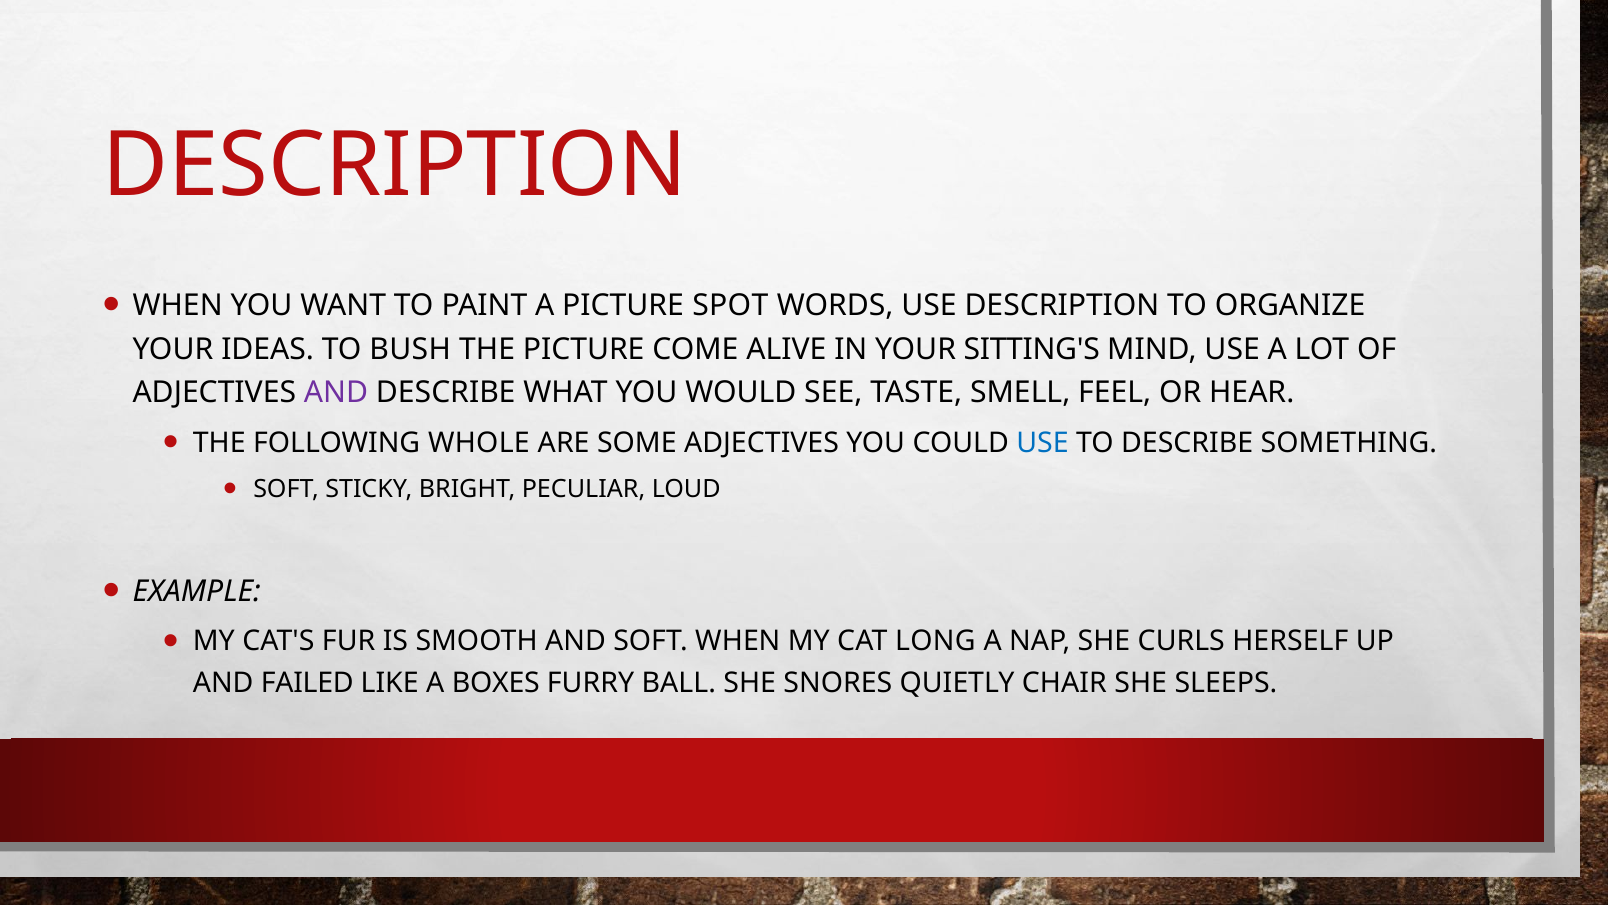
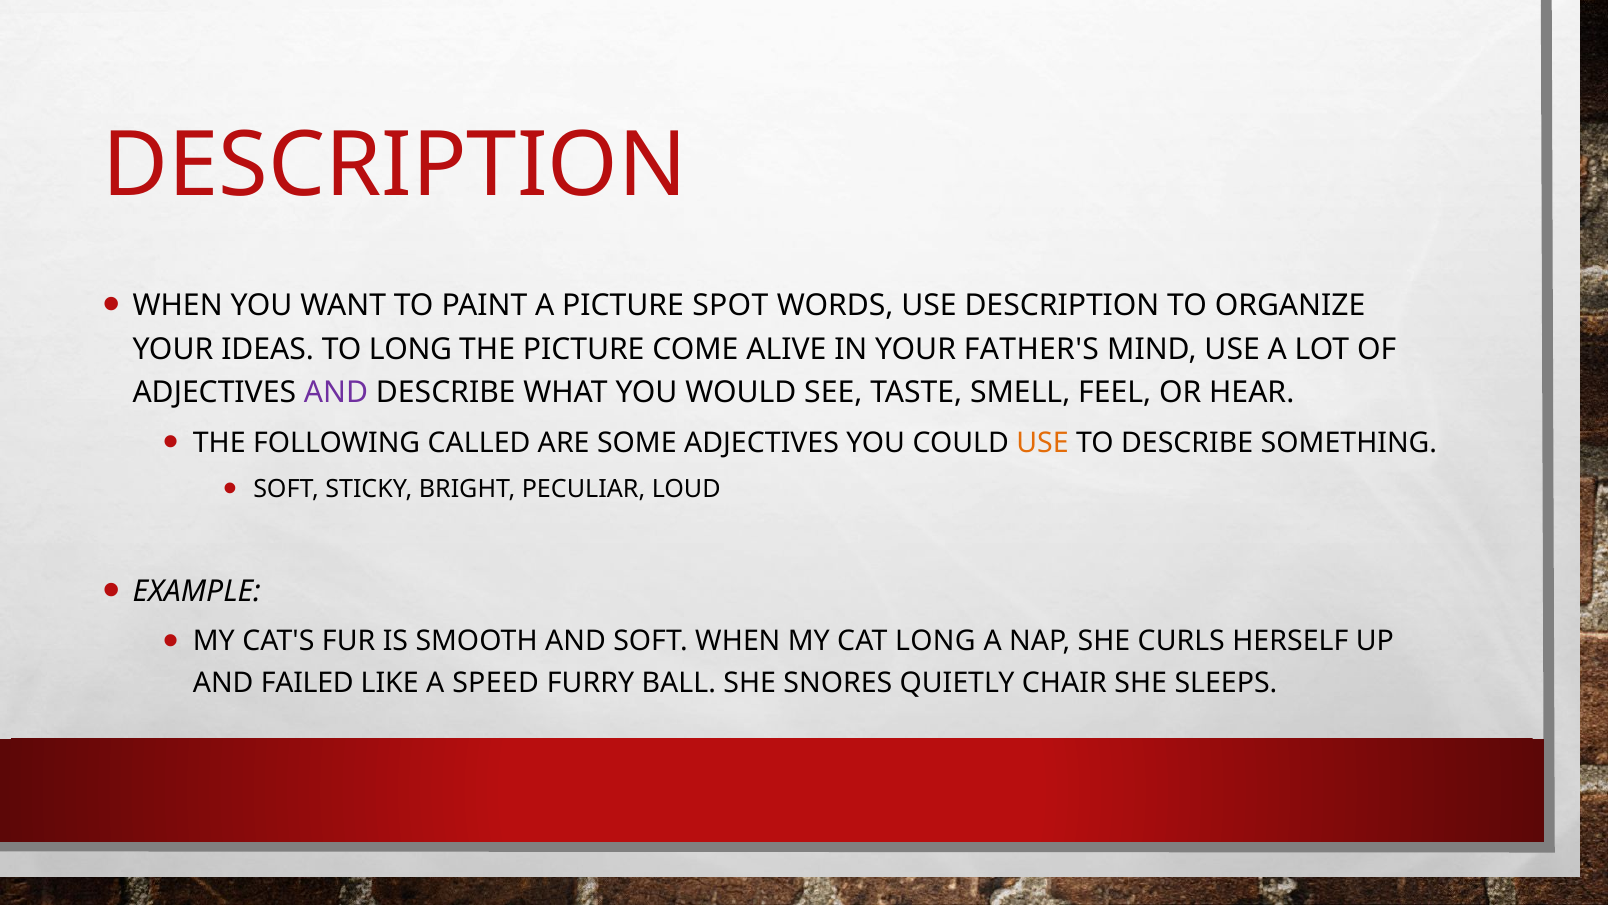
TO BUSH: BUSH -> LONG (410, 349)
SITTING'S: SITTING'S -> FATHER'S (1031, 349)
WHOLE: WHOLE -> CALLED (479, 443)
USE colour: blue -> orange (1043, 443)
BOXES: BOXES -> SPEED (496, 682)
